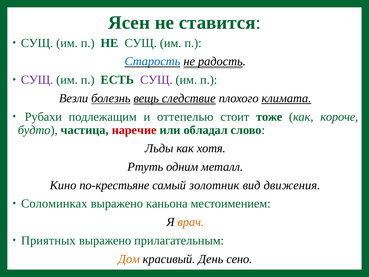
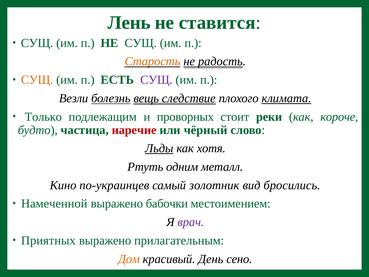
Ясен: Ясен -> Лень (129, 22)
Старость colour: blue -> orange (152, 61)
СУЩ colour: purple -> orange (37, 80)
Рубахи: Рубахи -> Только (43, 117)
оттепелью: оттепелью -> проворных (185, 117)
тоже: тоже -> реки (269, 117)
обладал: обладал -> чёрный (206, 130)
Льды underline: none -> present (159, 148)
по-крестьяне: по-крестьяне -> по-украинцев (114, 185)
движения: движения -> бросились (292, 185)
Соломинках: Соломинках -> Намеченной (54, 203)
каньона: каньона -> бабочки (167, 203)
врач colour: orange -> purple (191, 222)
